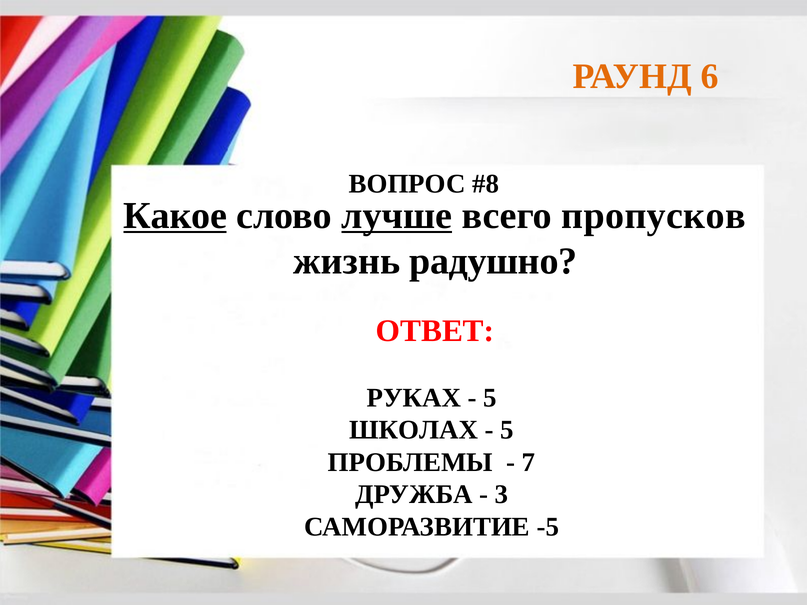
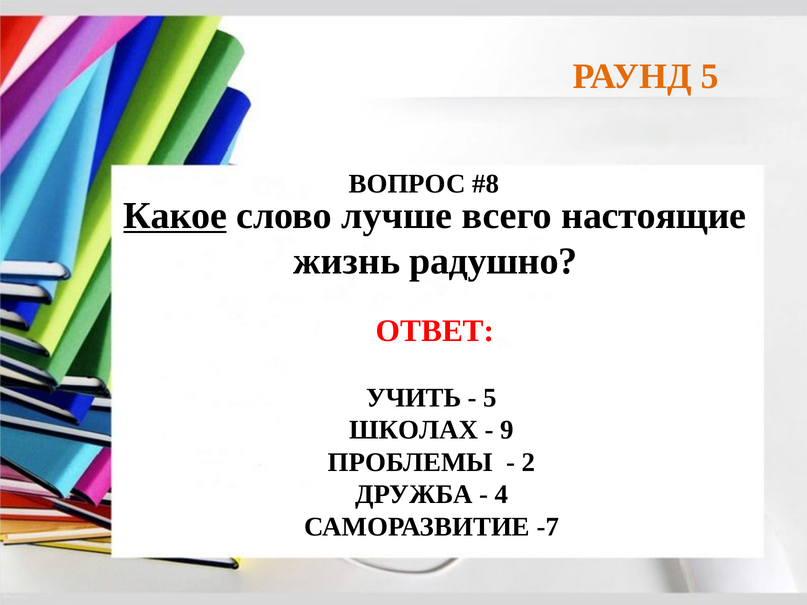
РАУНД 6: 6 -> 5 (710, 76)
лучше underline: present -> none (397, 216)
пропусков: пропусков -> настоящие (654, 216)
РУКАХ: РУКАХ -> УЧИТЬ (414, 398)
5: 5 -> 9 (507, 430)
7: 7 -> 2 (529, 462)
3: 3 -> 4 (502, 495)
-5: -5 -> -7 (548, 527)
